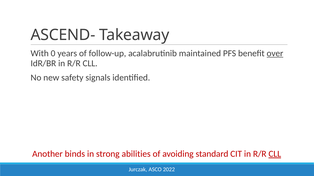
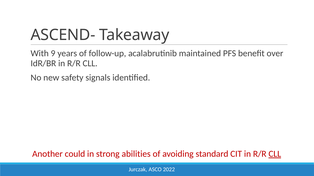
0: 0 -> 9 (53, 54)
over underline: present -> none (275, 54)
binds: binds -> could (75, 154)
